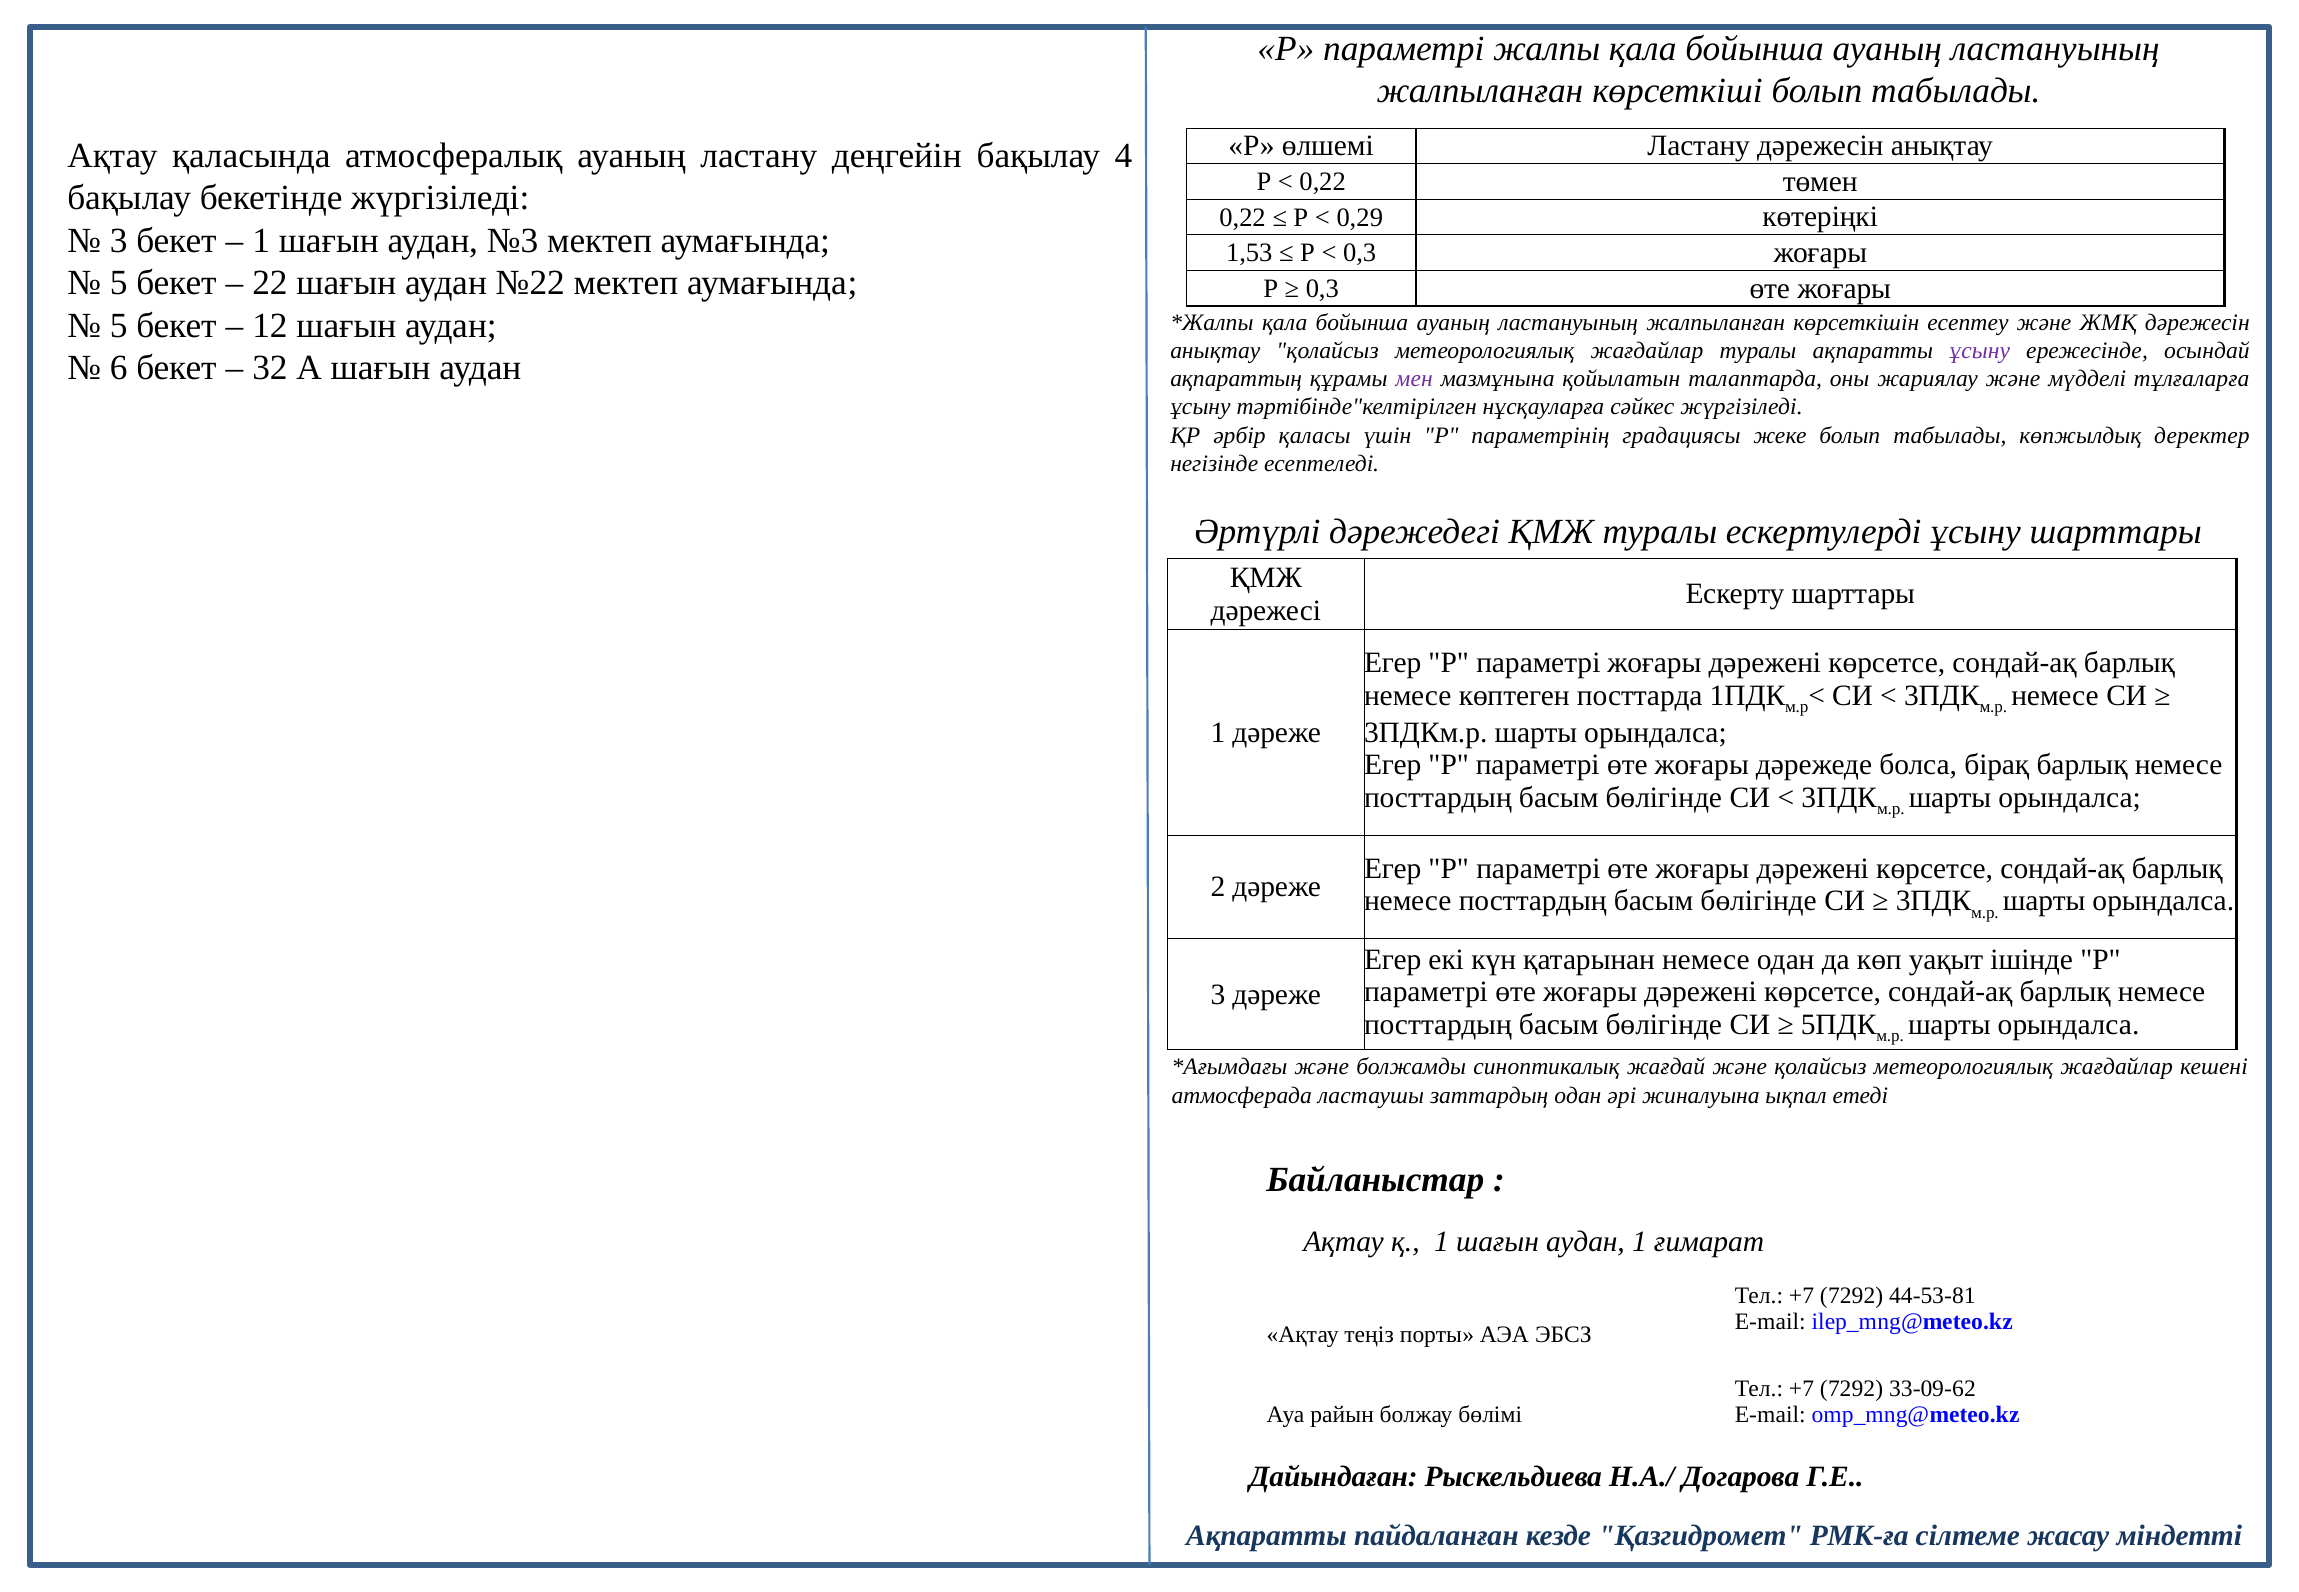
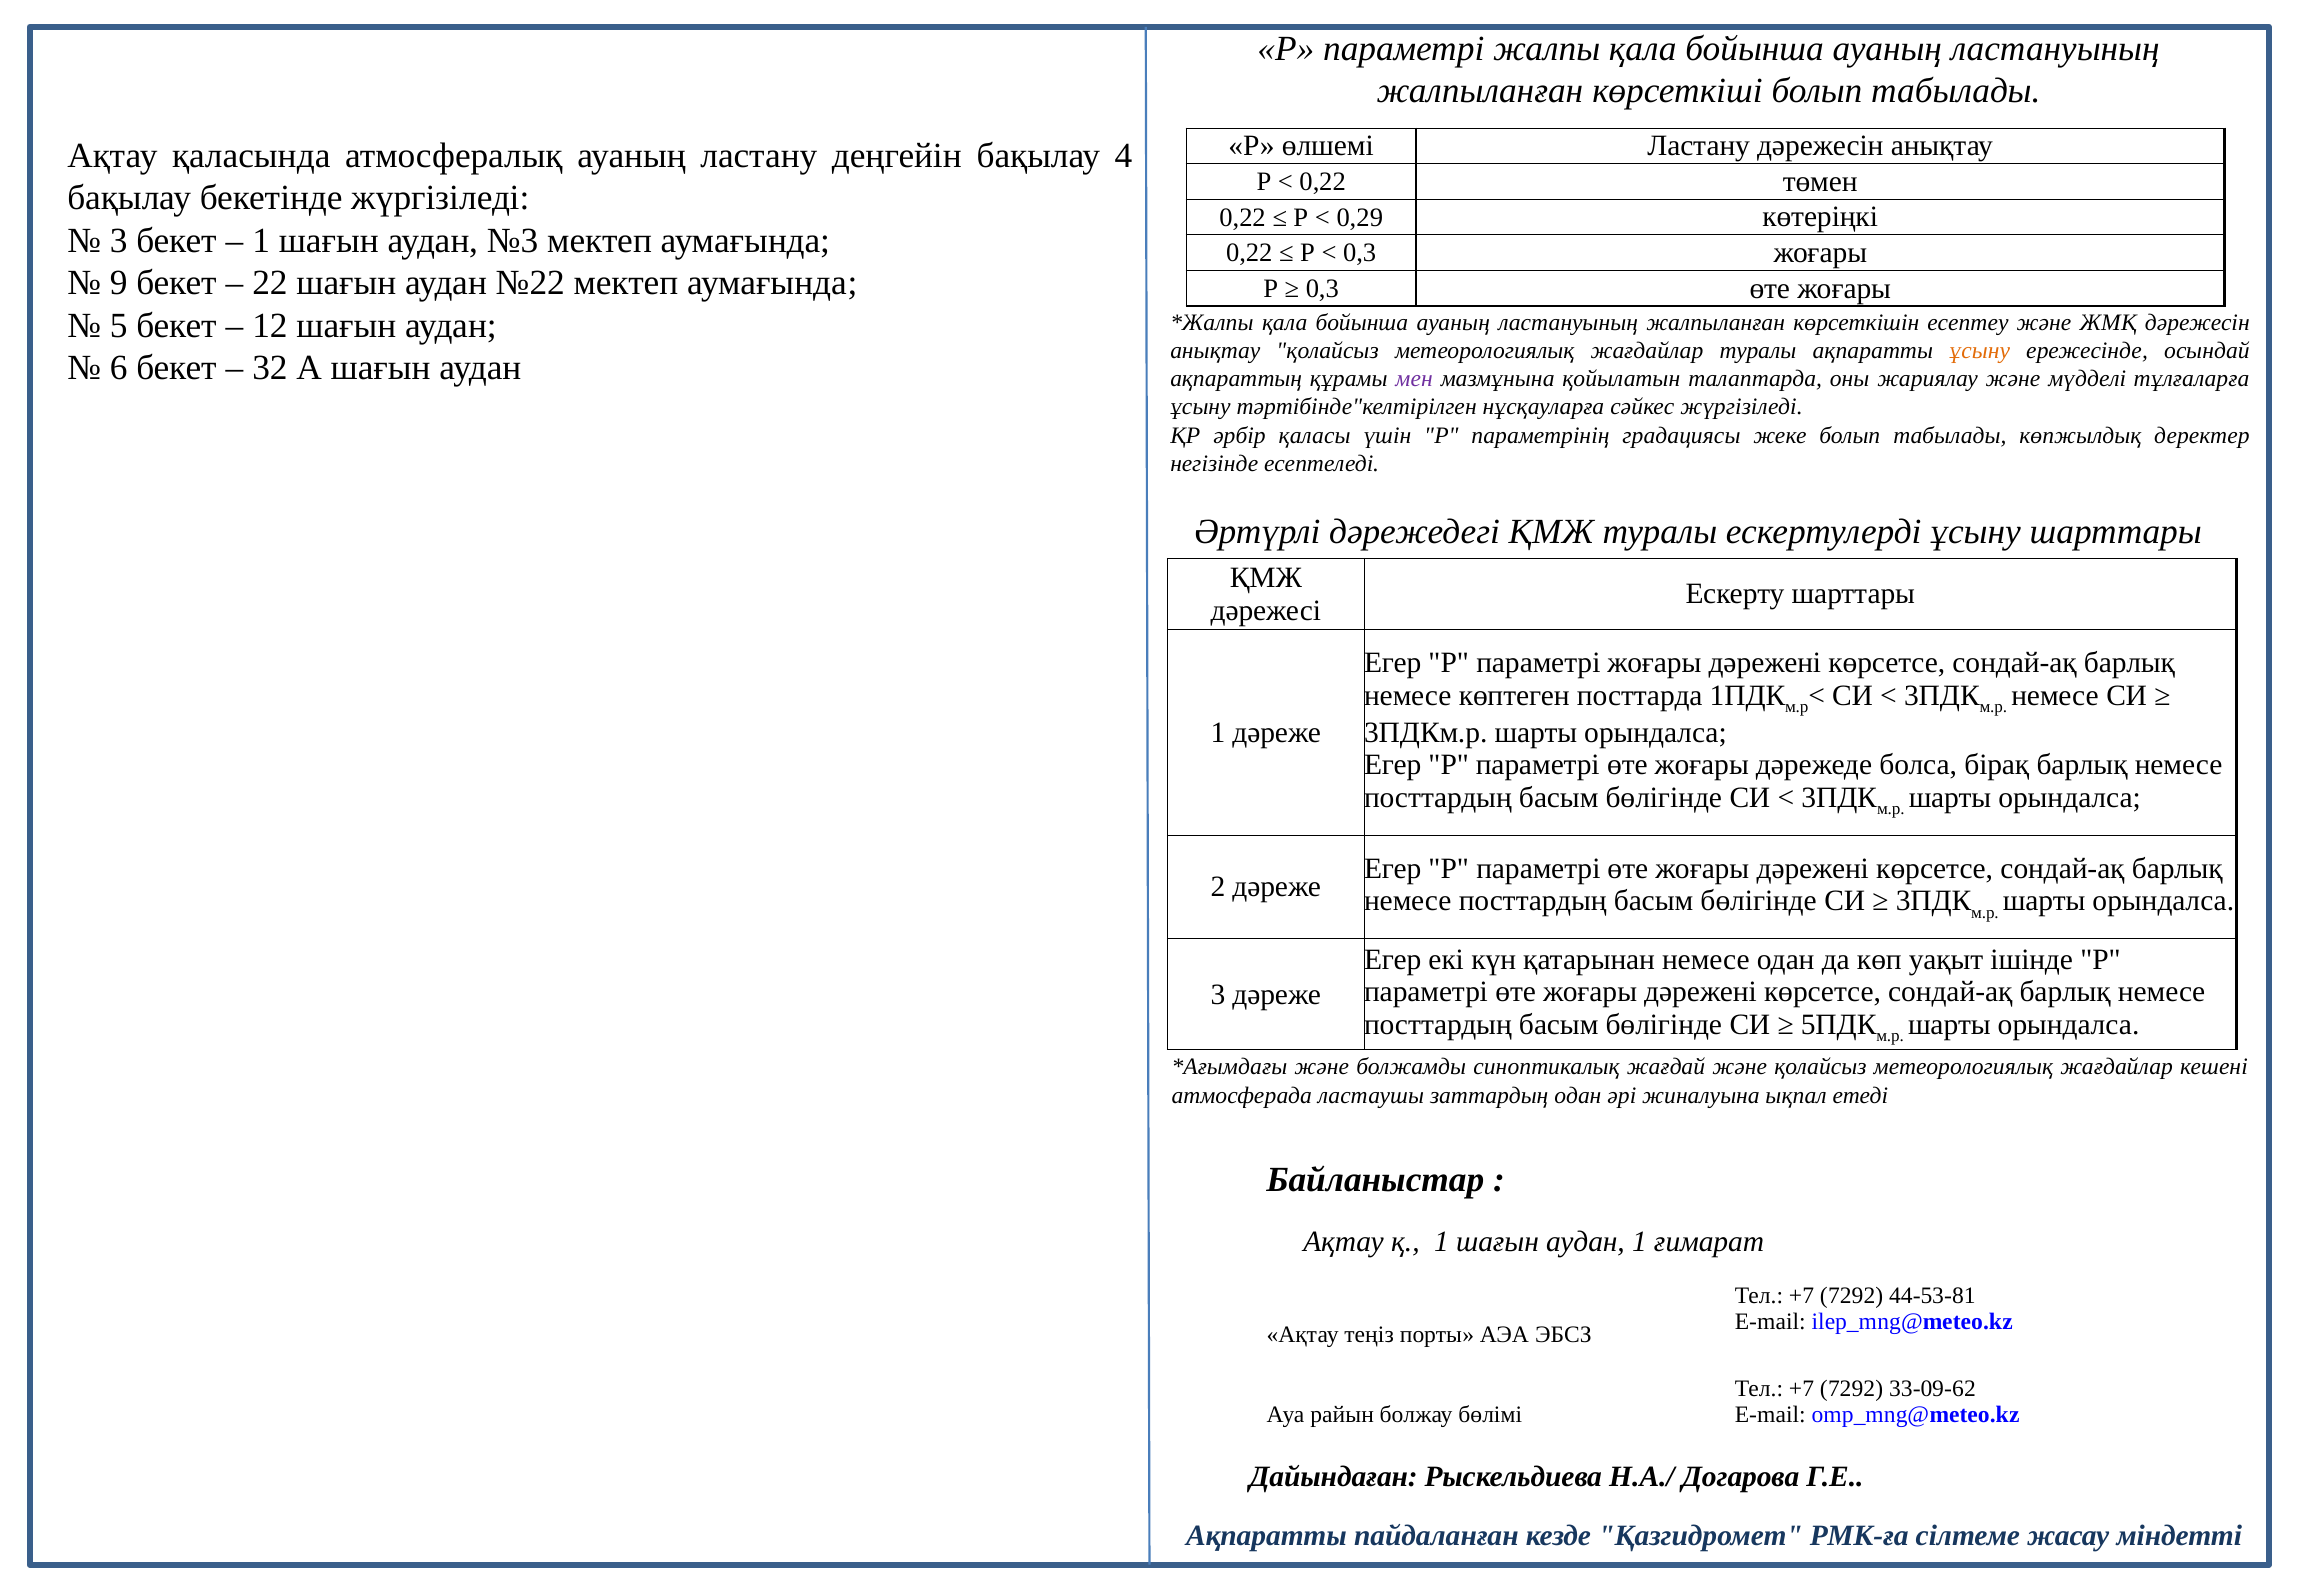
1,53: 1,53 -> 0,22 (1249, 253)
5: 5 -> 9 (119, 283)
ұсыну colour: purple -> orange (1980, 351)
